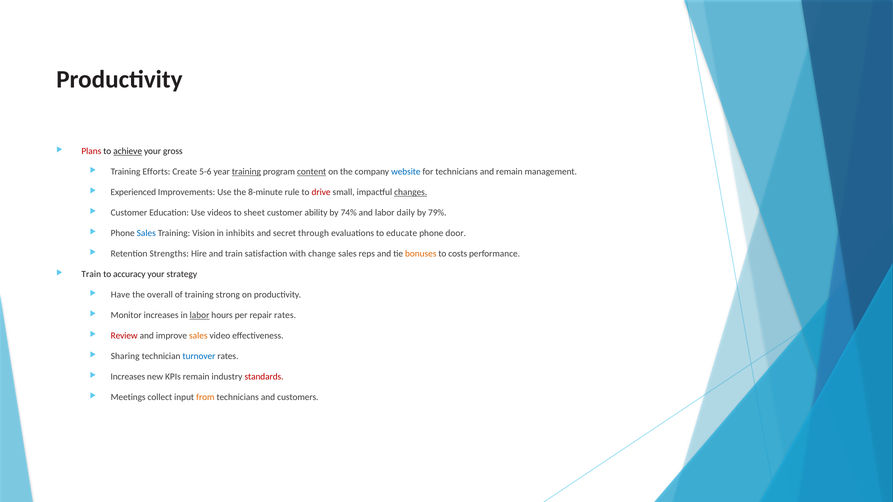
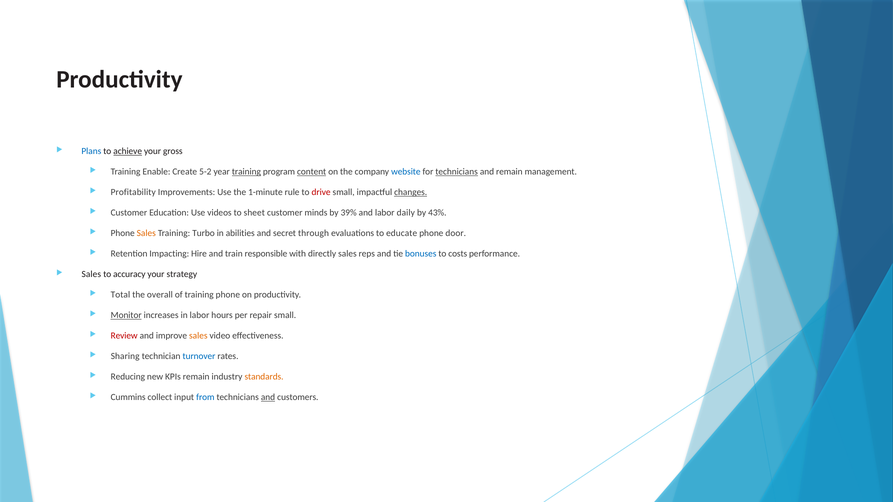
Plans colour: red -> blue (91, 151)
Efforts: Efforts -> Enable (156, 172)
5-6: 5-6 -> 5-2 (205, 172)
technicians underline: none -> present (457, 172)
Experienced: Experienced -> Profitability (133, 192)
8-minute: 8-minute -> 1-minute (265, 192)
ability: ability -> minds (316, 213)
74%: 74% -> 39% (349, 213)
79%: 79% -> 43% (437, 213)
Sales colour: blue -> orange (146, 233)
Vision: Vision -> Turbo (203, 233)
inhibits: inhibits -> abilities (240, 233)
Strengths: Strengths -> Impacting (169, 254)
satisfaction: satisfaction -> responsible (266, 254)
change: change -> directly (322, 254)
bonuses colour: orange -> blue (421, 254)
Train: Train -> Sales (91, 274)
Have: Have -> Total (120, 295)
training strong: strong -> phone (228, 295)
Monitor underline: none -> present (126, 315)
labor underline: present -> none (200, 315)
repair rates: rates -> small (285, 315)
Increases: Increases -> Reducing (128, 377)
standards colour: red -> orange (264, 377)
Meetings: Meetings -> Cummins (128, 397)
from colour: orange -> blue (205, 397)
and underline: none -> present (268, 397)
